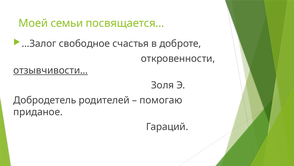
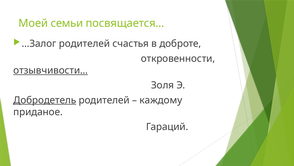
…Залог свободное: свободное -> родителей (84, 44)
Добродетель underline: none -> present (45, 100)
помогаю: помогаю -> каждому (161, 100)
